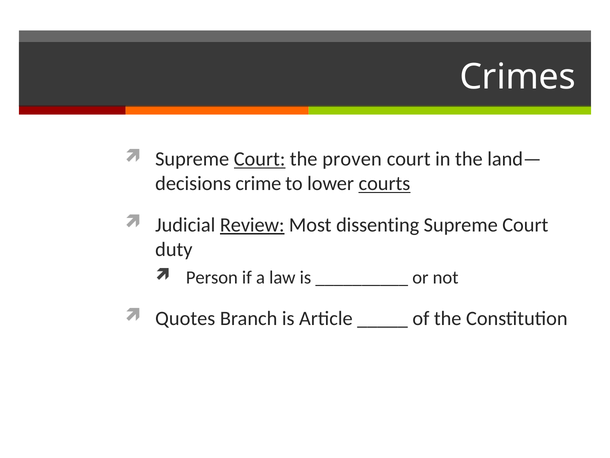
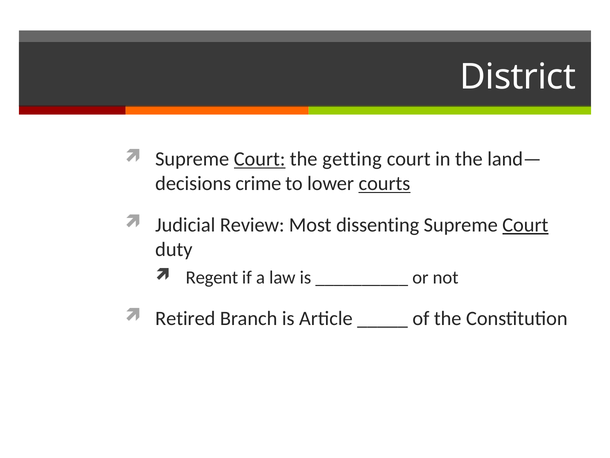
Crimes: Crimes -> District (518, 77)
proven: proven -> getting (352, 159)
Review underline: present -> none (252, 225)
Court underline: none -> present (525, 225)
Person: Person -> Regent (212, 278)
Quotes: Quotes -> Retired (185, 318)
